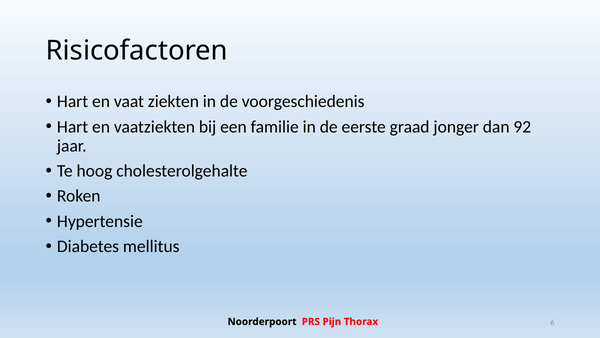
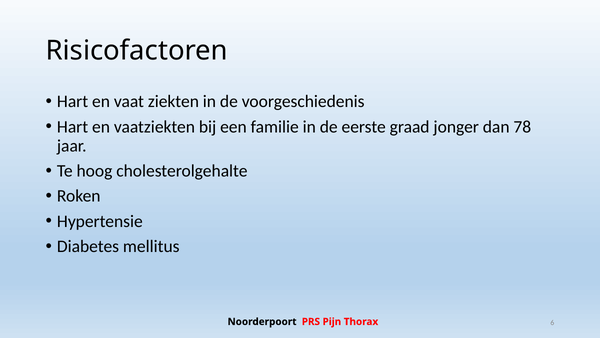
92: 92 -> 78 (522, 127)
